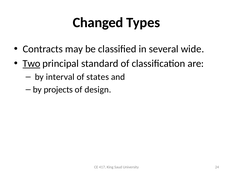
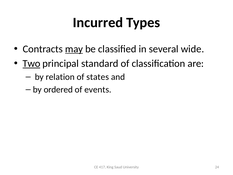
Changed: Changed -> Incurred (98, 23)
may underline: none -> present (74, 49)
interval: interval -> relation (60, 77)
projects: projects -> ordered (58, 89)
design: design -> events (98, 89)
